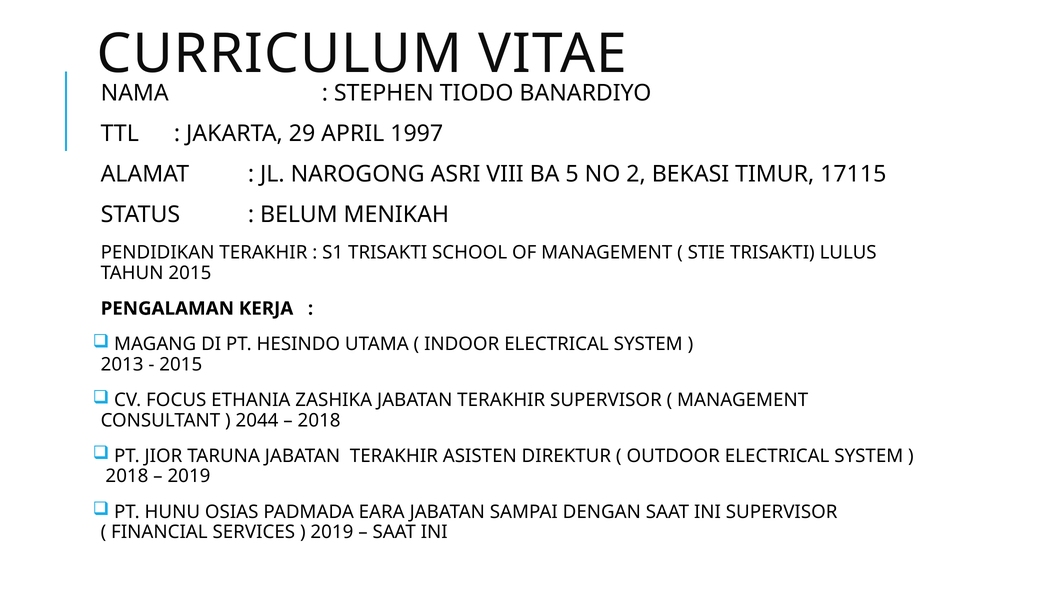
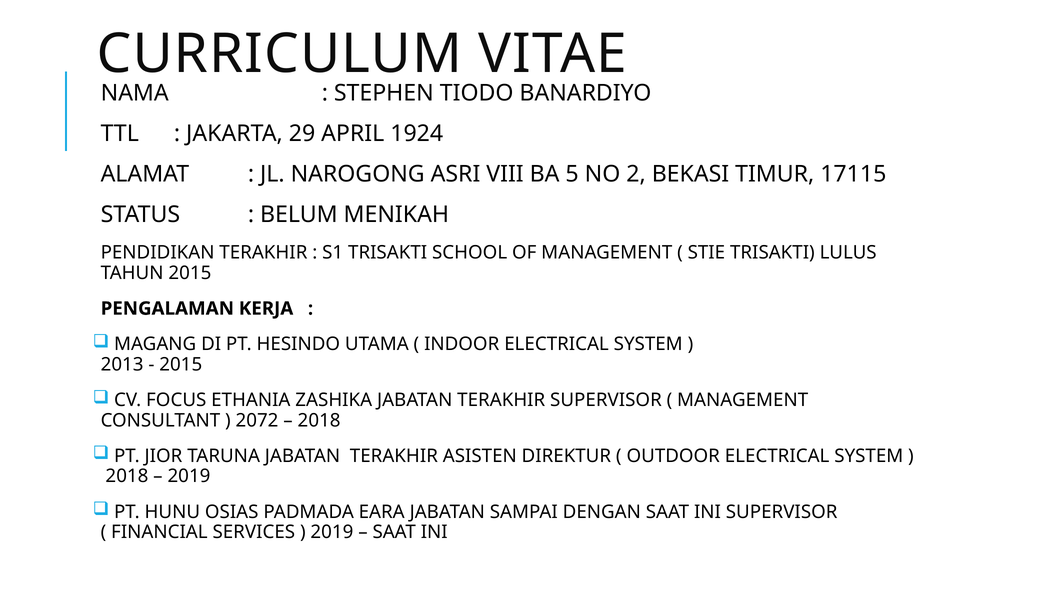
1997: 1997 -> 1924 (417, 134)
2044: 2044 -> 2072 (257, 420)
